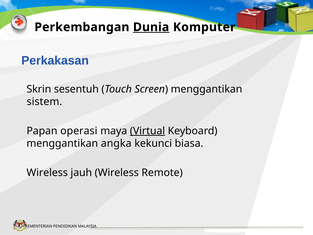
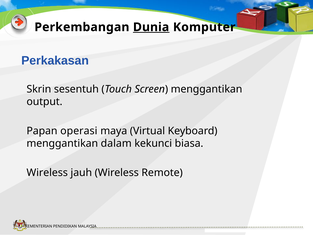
sistem: sistem -> output (44, 101)
Virtual underline: present -> none (147, 131)
angka: angka -> dalam (116, 143)
